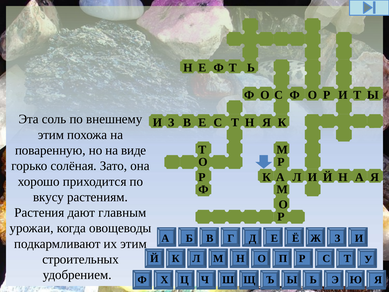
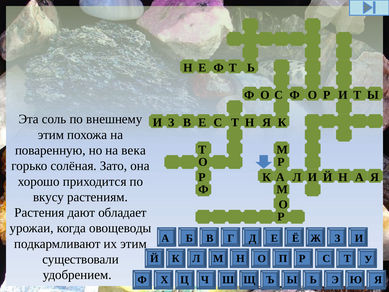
виде: виде -> века (134, 150)
главным: главным -> обладает (123, 212)
строительных: строительных -> существовали (81, 259)
